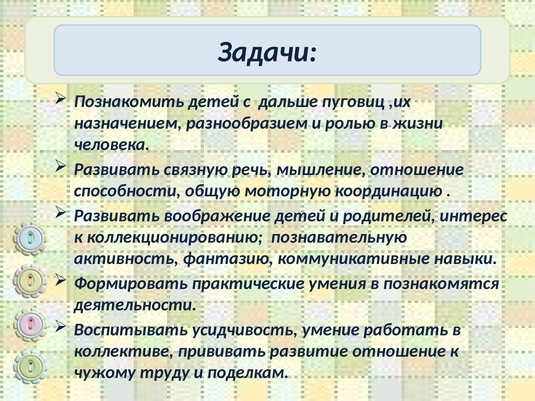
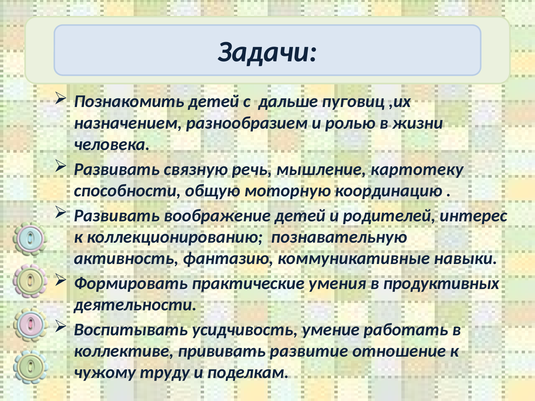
мышление отношение: отношение -> картотеку (417, 169)
познакомятся: познакомятся -> продуктивных (441, 283)
